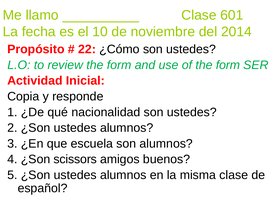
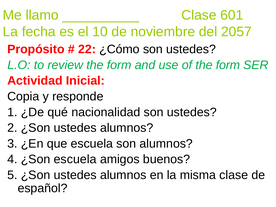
2014: 2014 -> 2057 (236, 32)
¿Son scissors: scissors -> escuela (75, 159)
